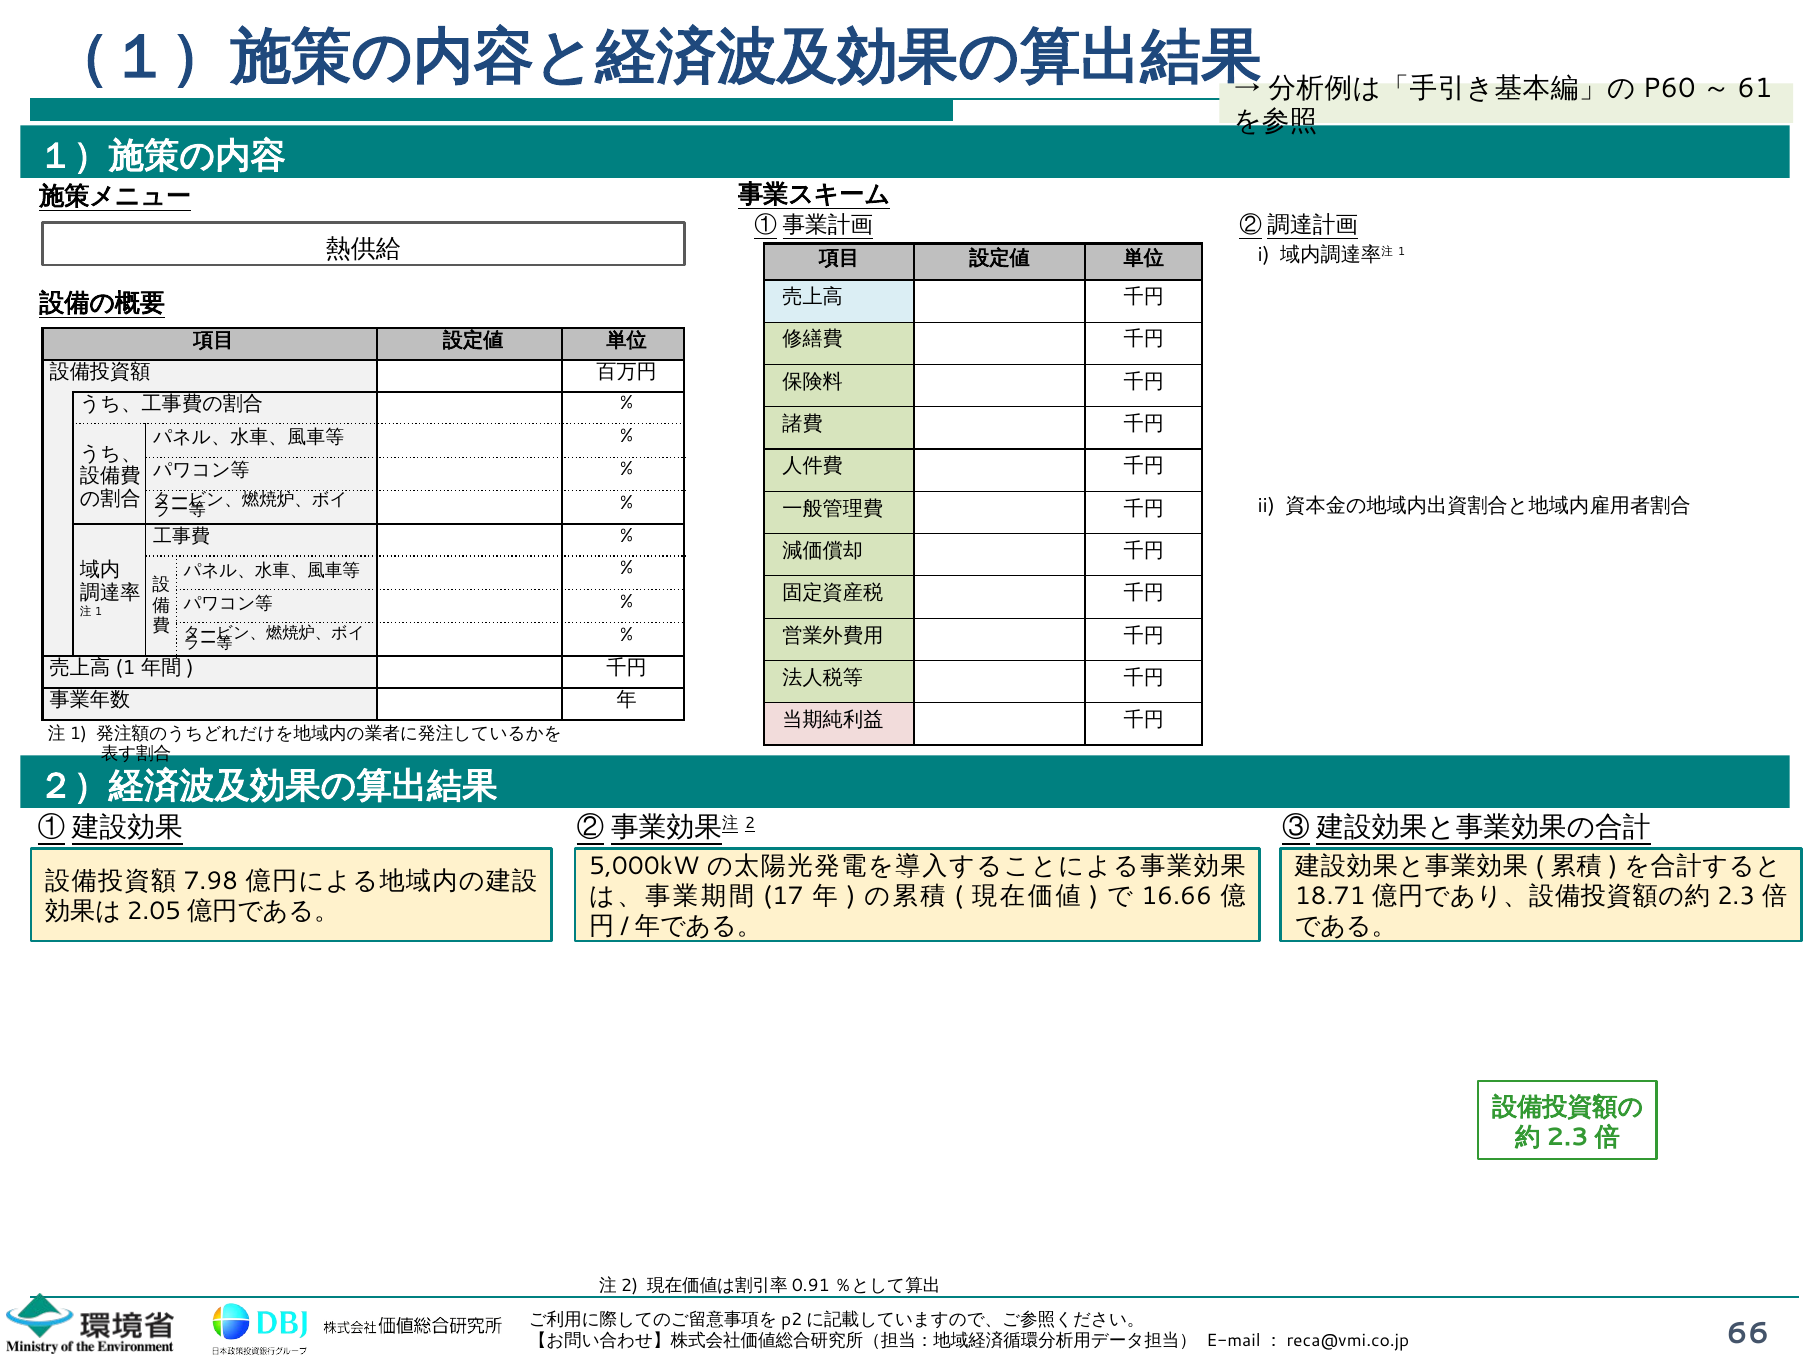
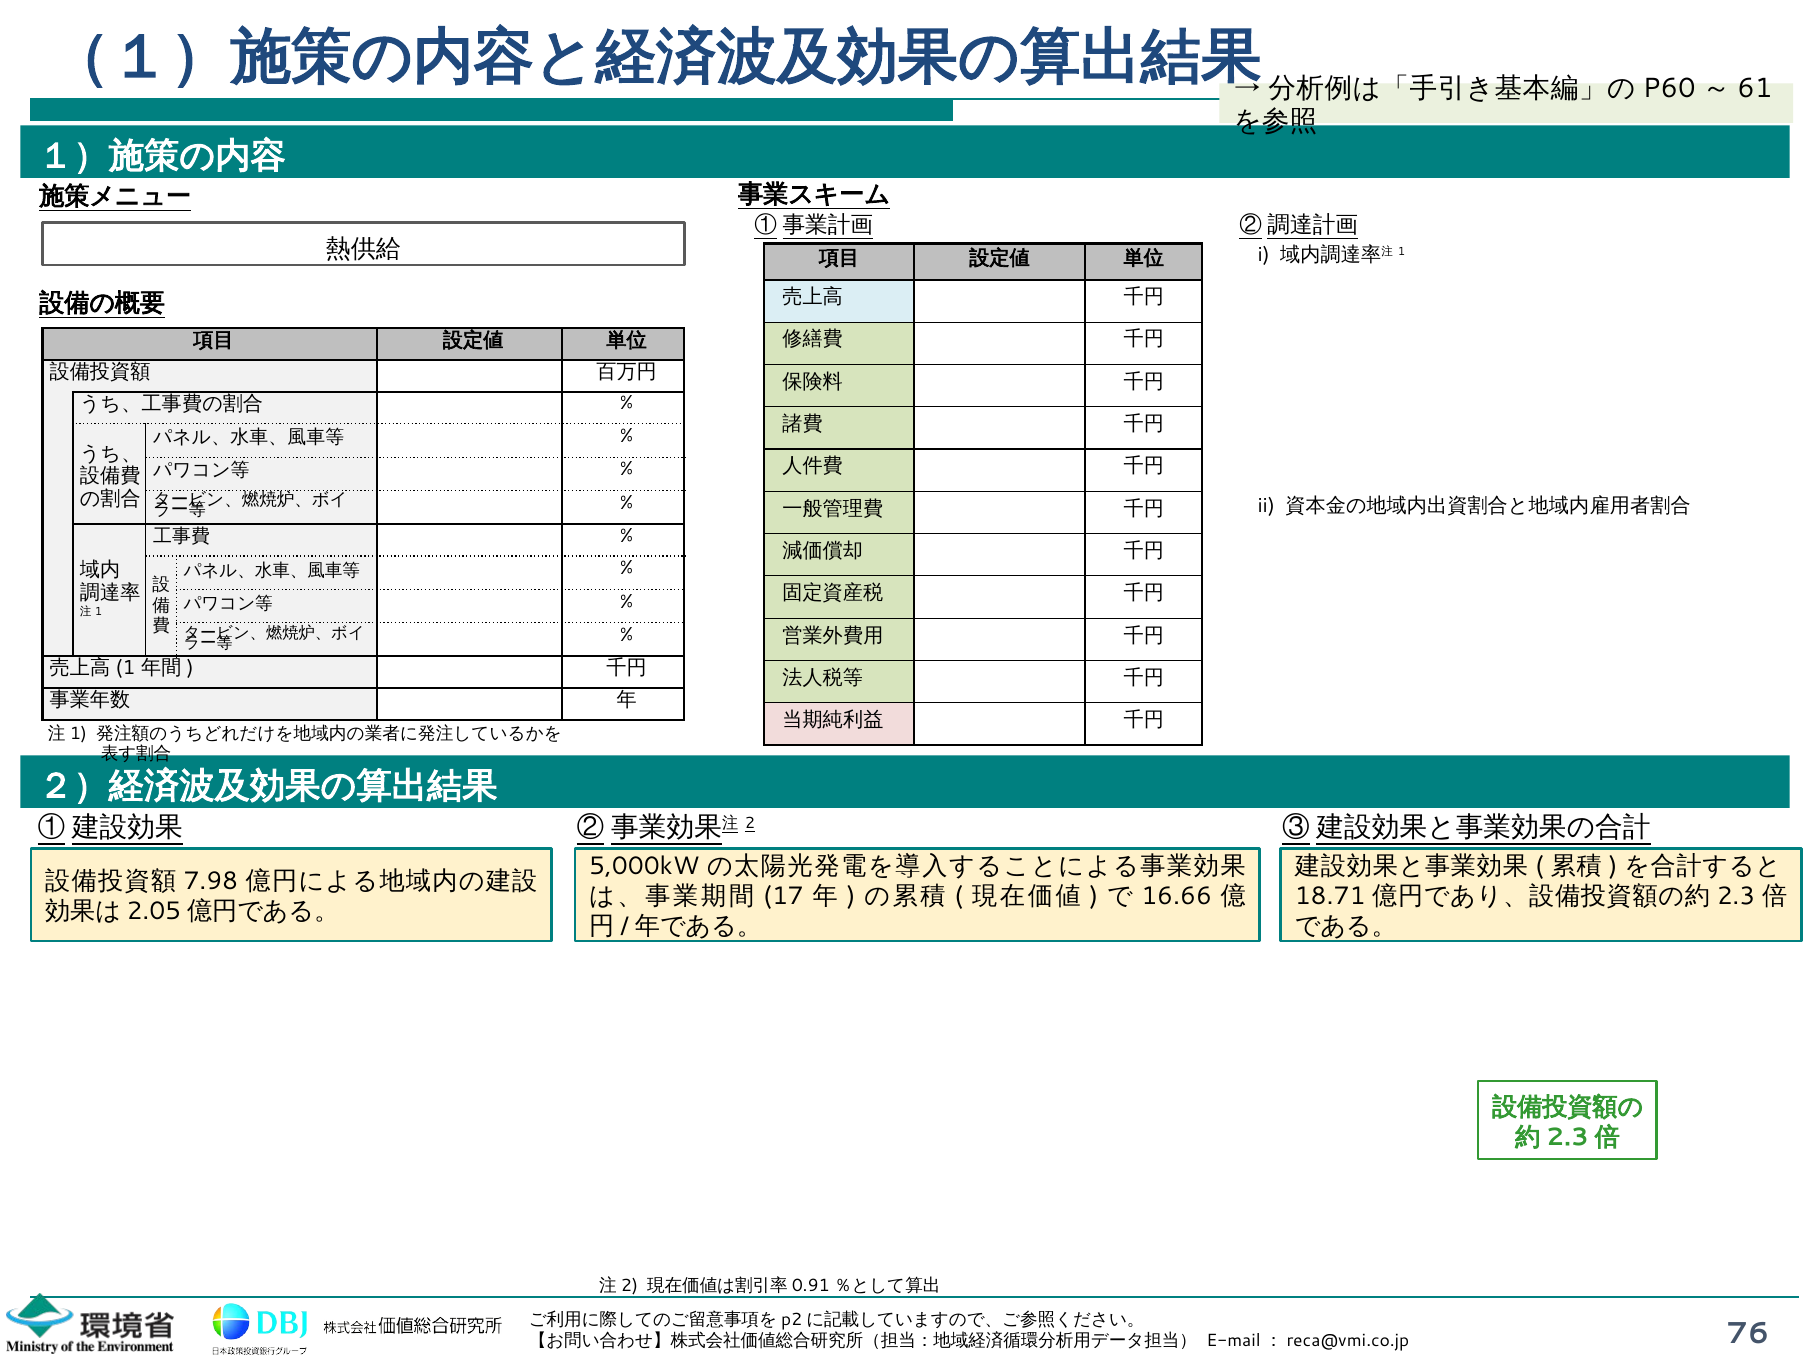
66: 66 -> 76 (1748, 1333)
